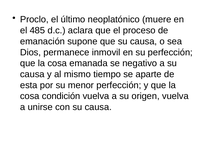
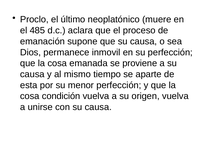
negativo: negativo -> proviene (140, 63)
